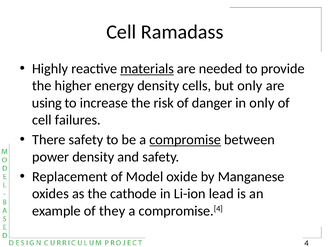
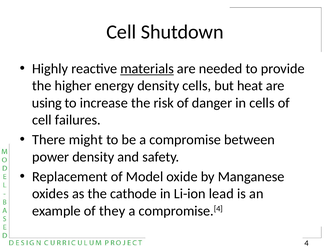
Ramadass: Ramadass -> Shutdown (182, 32)
but only: only -> heat (250, 86)
in only: only -> cells (262, 103)
There safety: safety -> might (86, 140)
compromise underline: present -> none (185, 140)
